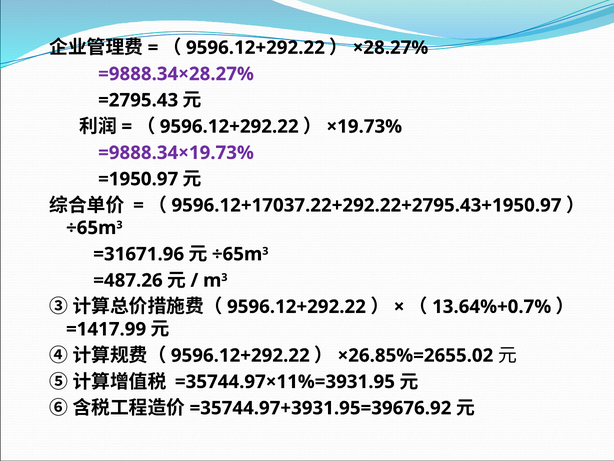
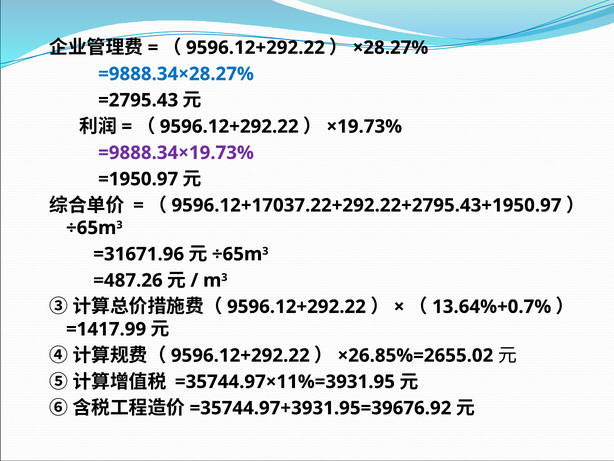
=9888.34×28.27% colour: purple -> blue (176, 74)
